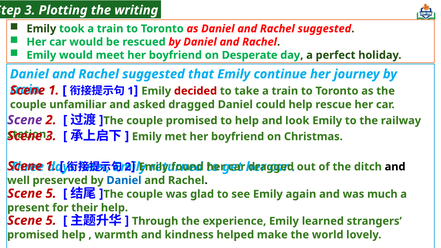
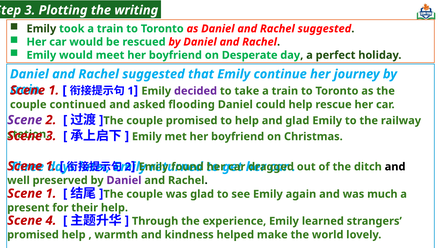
decided colour: red -> purple (196, 91)
unfamiliar: unfamiliar -> continued (78, 105)
asked dragged: dragged -> flooding (192, 105)
and look: look -> glad (297, 121)
Daniel colour: blue -> purple (124, 180)
5: 5 -> 1 (51, 194)
5: 5 -> 4 (51, 221)
